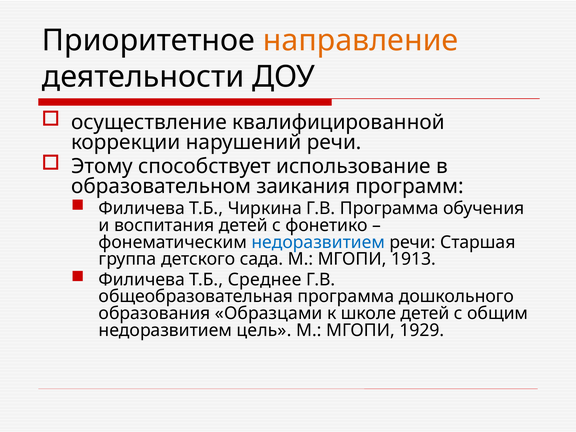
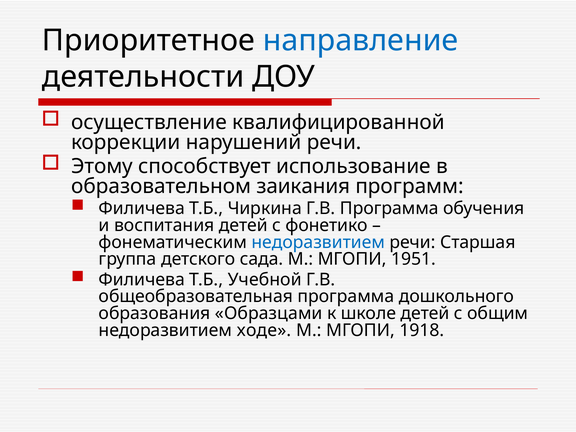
направление colour: orange -> blue (361, 40)
1913: 1913 -> 1951 (414, 259)
Среднее: Среднее -> Учебной (265, 280)
цель: цель -> ходе (264, 330)
1929: 1929 -> 1918 (422, 330)
